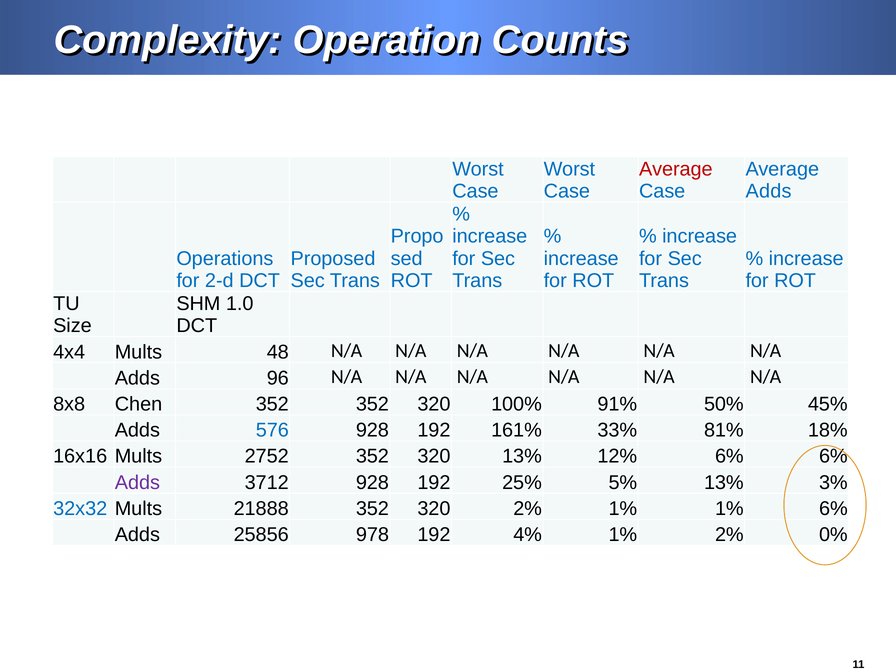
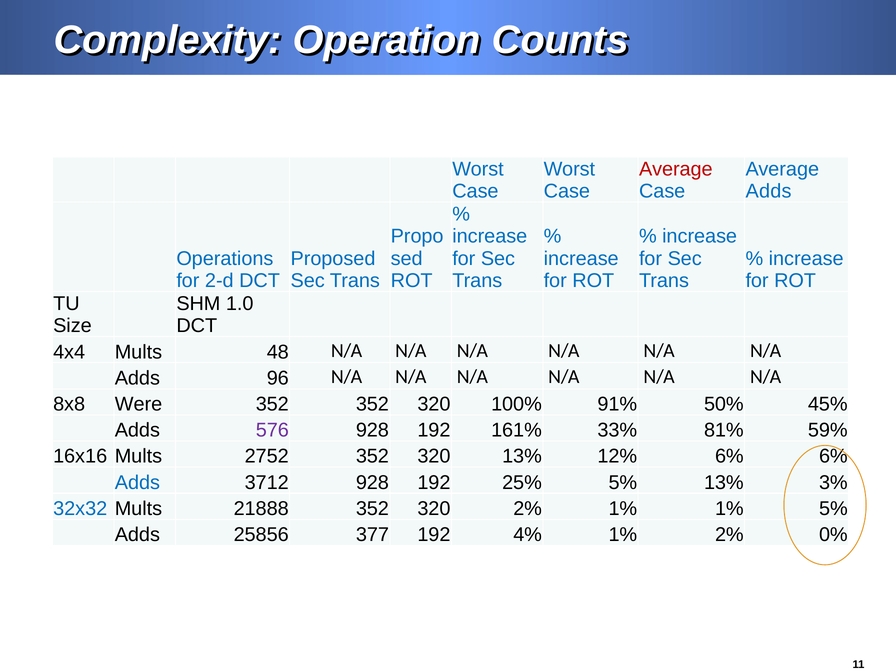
Chen: Chen -> Were (138, 404)
576 colour: blue -> purple (272, 430)
18%: 18% -> 59% (828, 430)
Adds colour: purple -> blue (137, 482)
1% 6%: 6% -> 5% (833, 509)
978: 978 -> 377 (372, 535)
